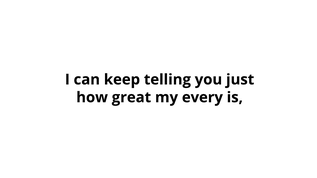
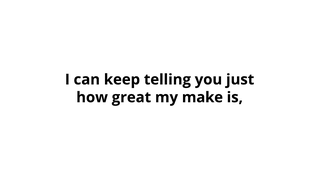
every: every -> make (202, 98)
